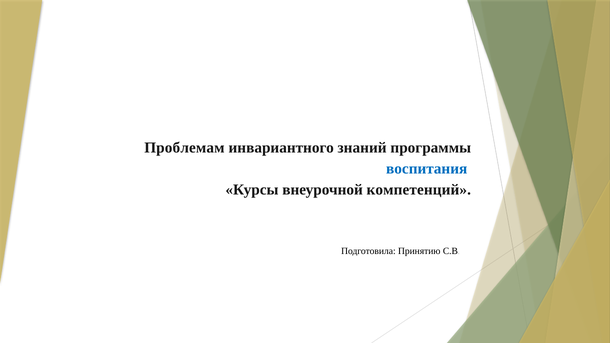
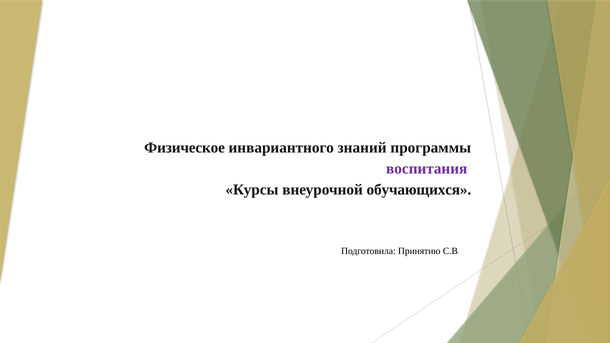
Проблемам: Проблемам -> Физическое (185, 148)
воспитания colour: blue -> purple (427, 169)
компетенций: компетенций -> обучающихся (419, 190)
